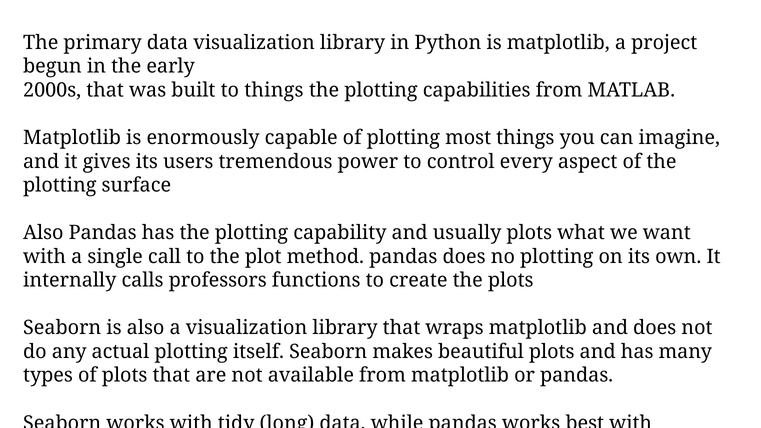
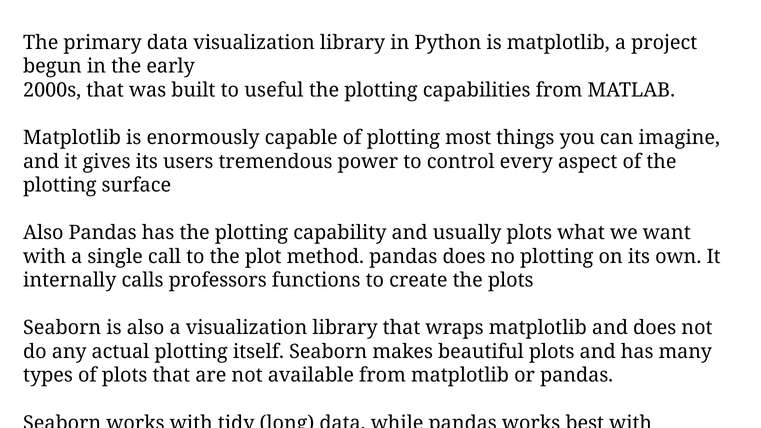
to things: things -> useful (274, 90)
